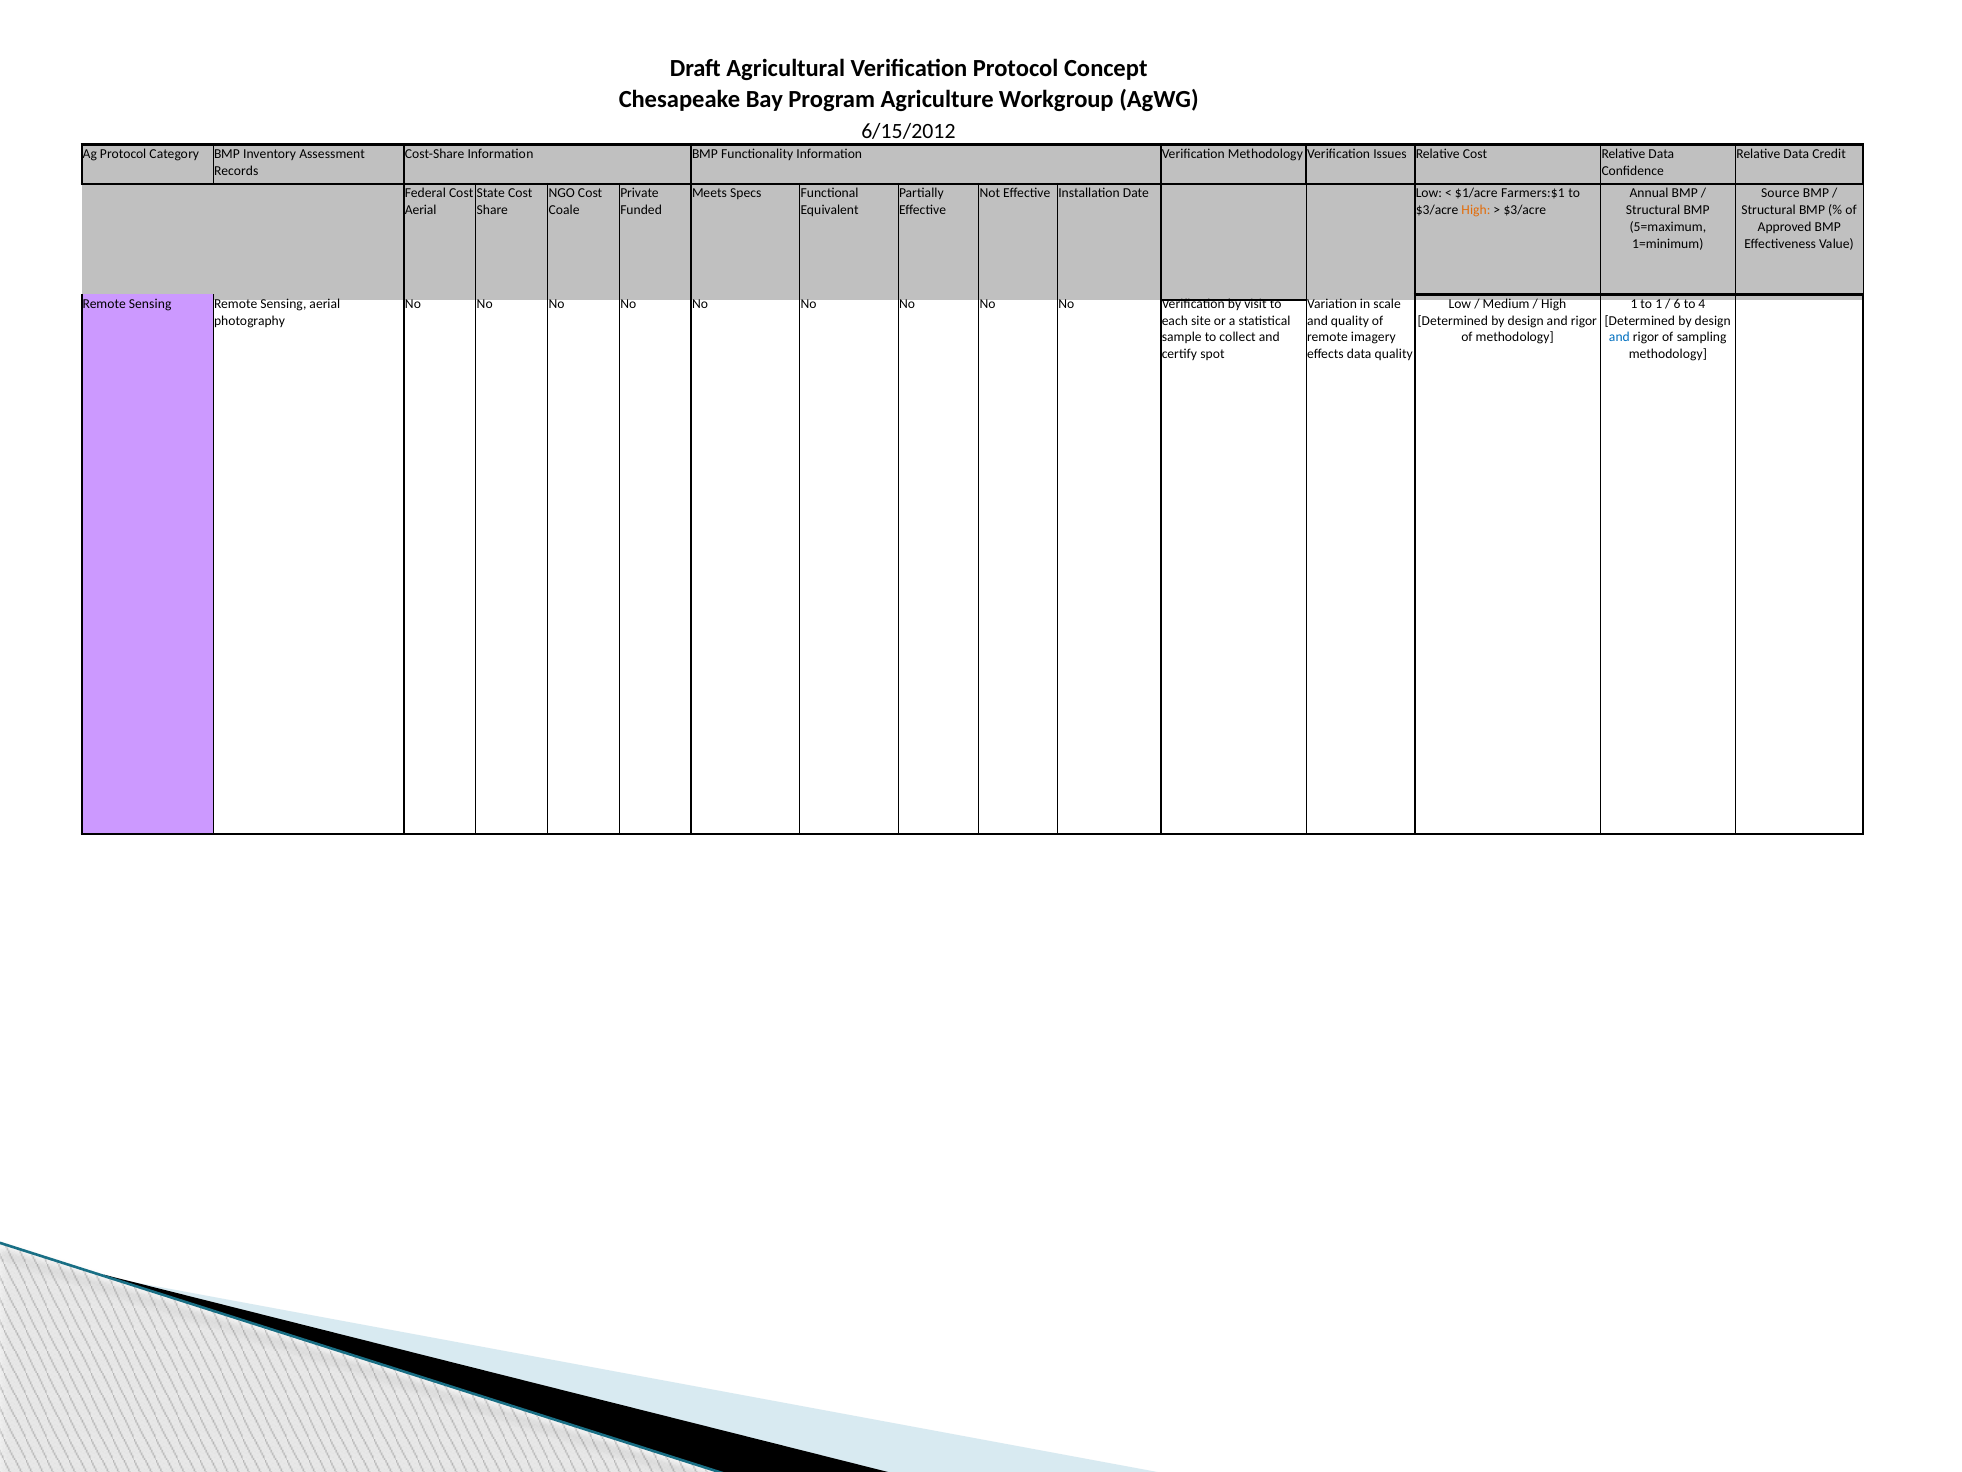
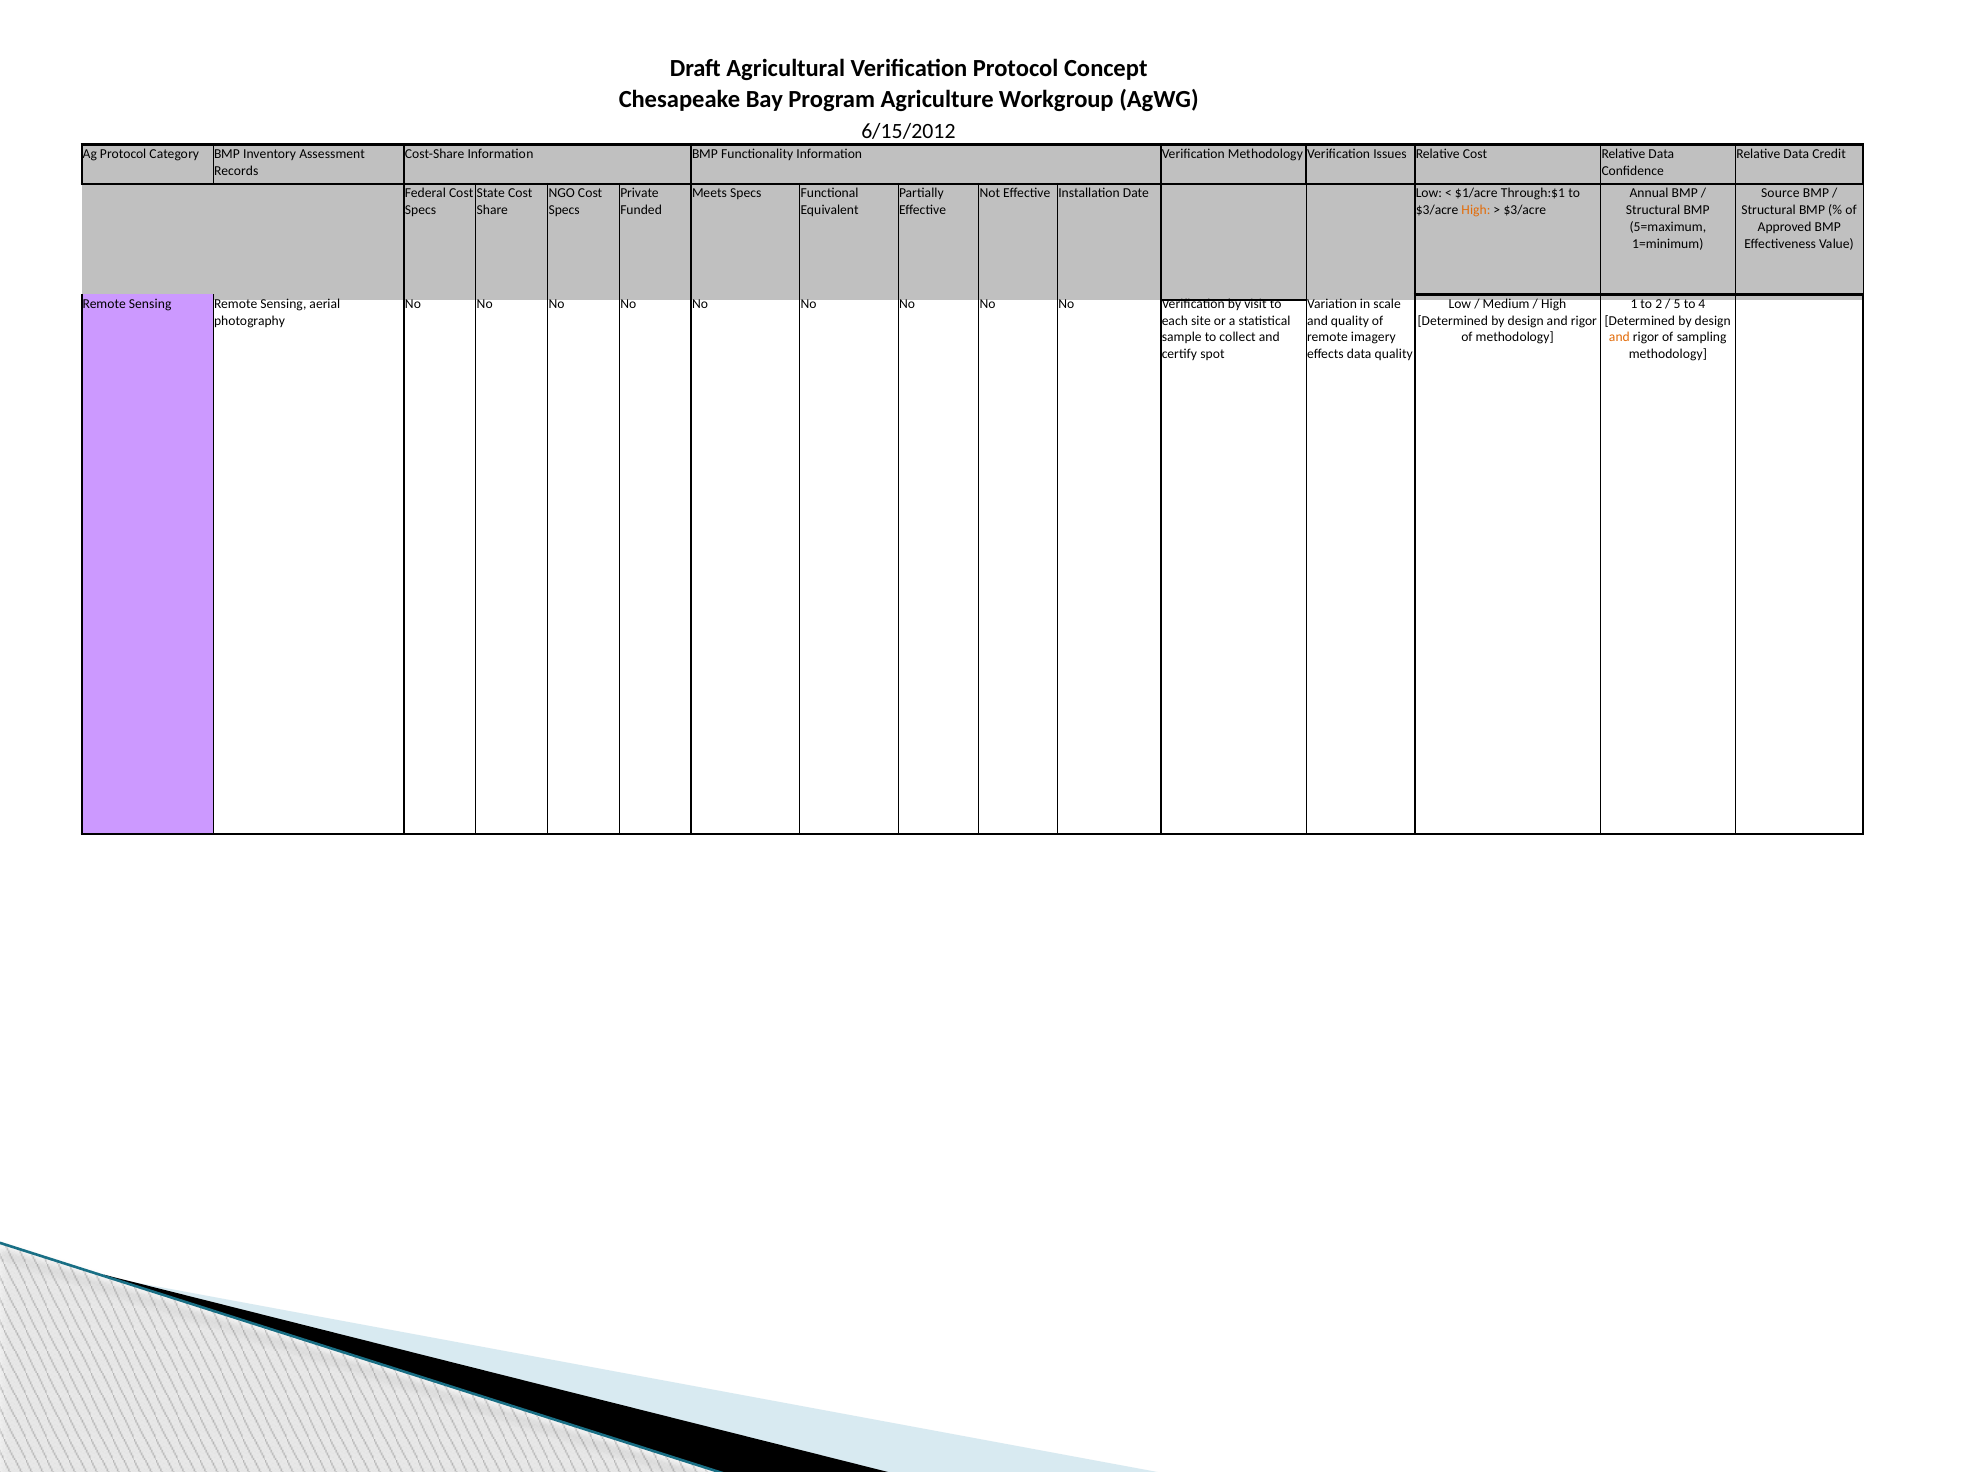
Farmers:$1: Farmers:$1 -> Through:$1 (1533, 193)
Aerial: Aerial -> Specs (421, 210)
Coale: Coale -> Specs (564, 210)
to 1: 1 -> 2 (1659, 304)
6: 6 -> 5 (1677, 304)
and colour: blue -> orange (1619, 337)
